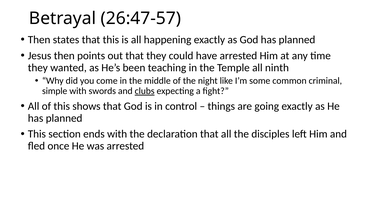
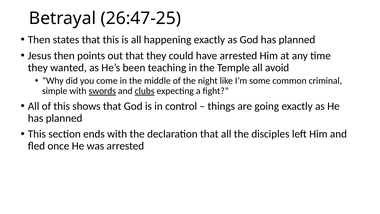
26:47-57: 26:47-57 -> 26:47-25 (141, 18)
ninth: ninth -> avoid (277, 68)
swords underline: none -> present (102, 91)
